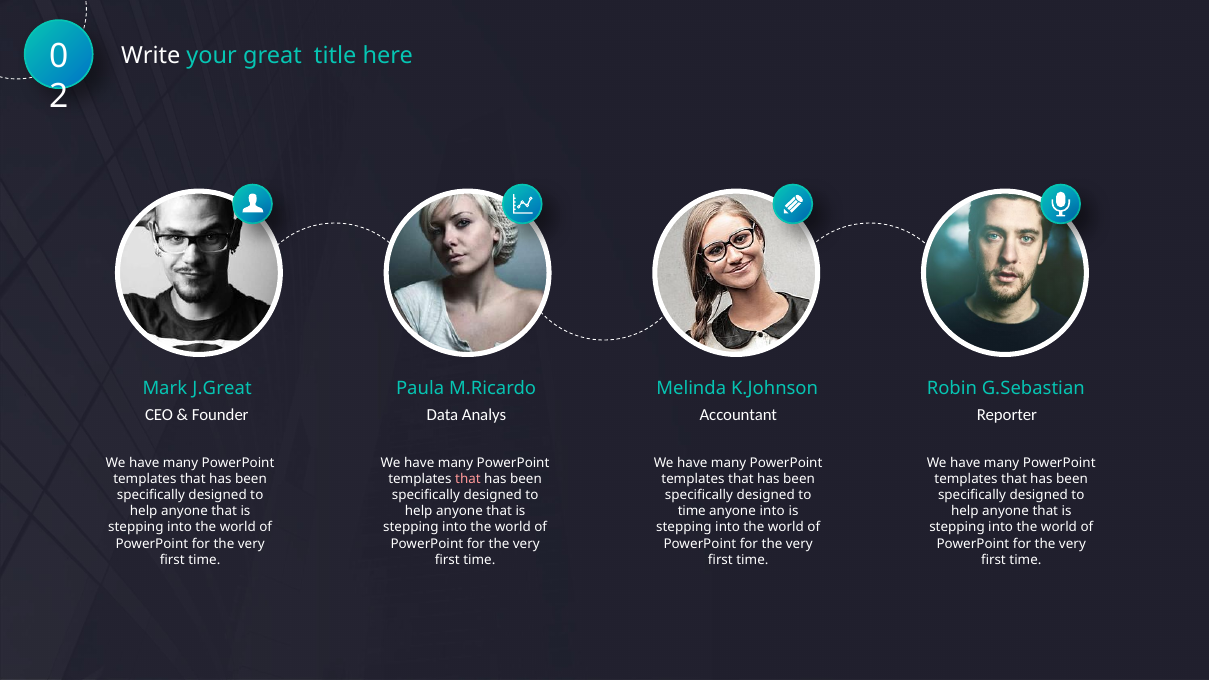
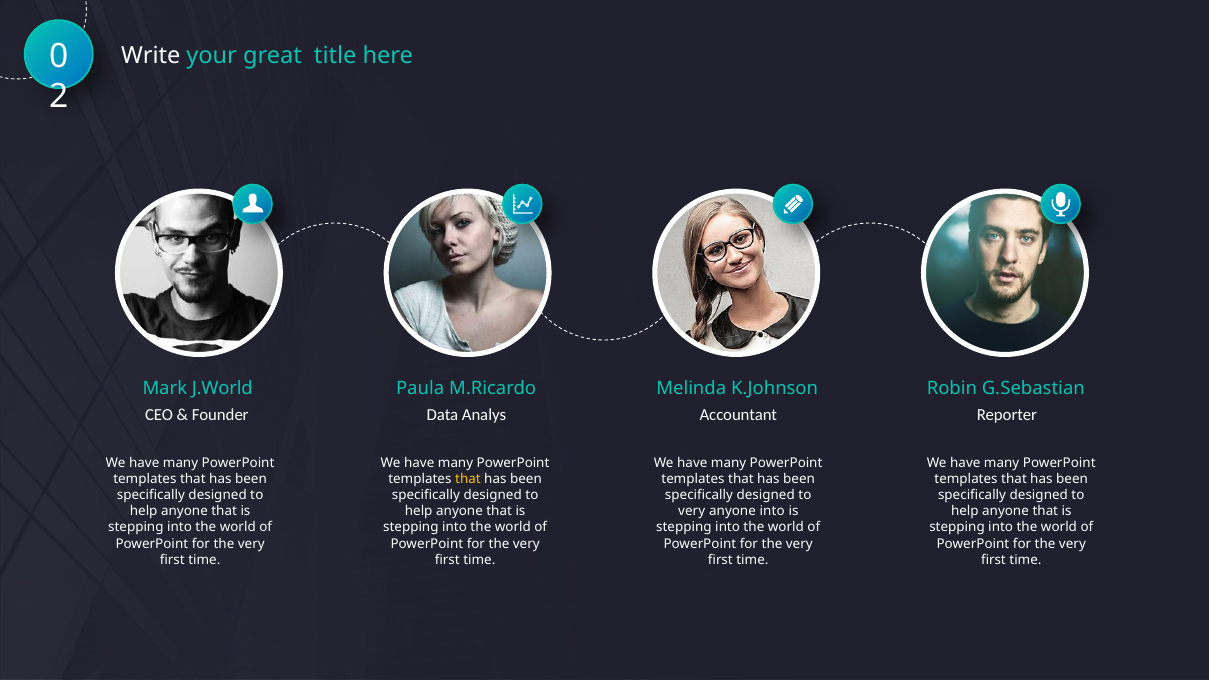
J.Great: J.Great -> J.World (222, 388)
that colour: pink -> yellow (468, 479)
time: time -> very (692, 511)
